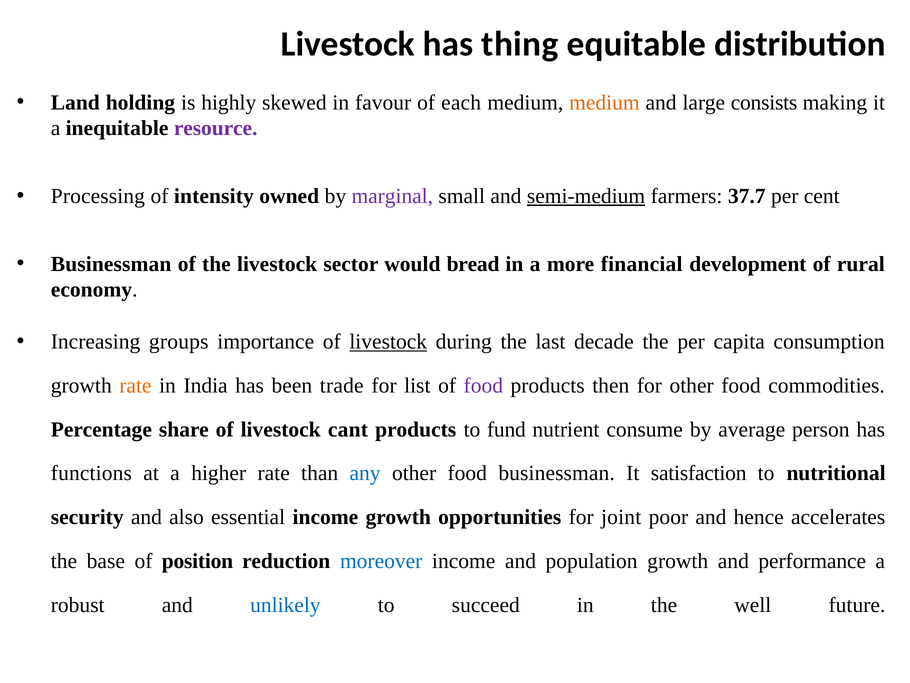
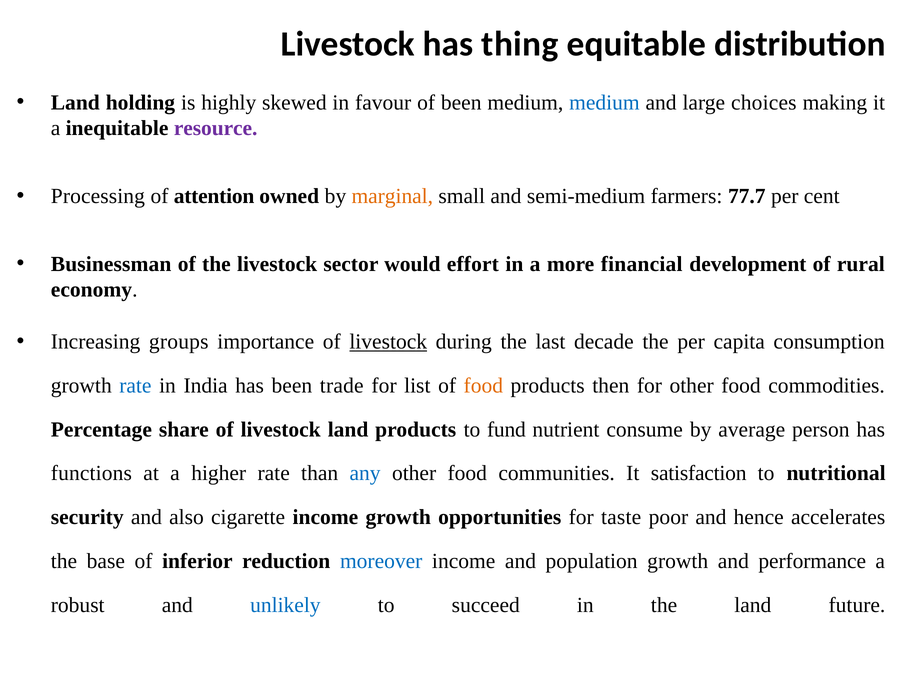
of each: each -> been (461, 102)
medium colour: orange -> blue (604, 102)
consists: consists -> choices (764, 102)
intensity: intensity -> attention (214, 196)
marginal colour: purple -> orange (392, 196)
semi-medium underline: present -> none (586, 196)
37.7: 37.7 -> 77.7 (747, 196)
bread: bread -> effort (473, 264)
rate colour: orange -> blue (135, 385)
food colour: purple -> orange (483, 385)
livestock cant: cant -> land (348, 429)
food businessman: businessman -> communities (557, 473)
essential: essential -> cigarette (248, 517)
joint: joint -> taste (621, 517)
position: position -> inferior (197, 561)
the well: well -> land (753, 605)
